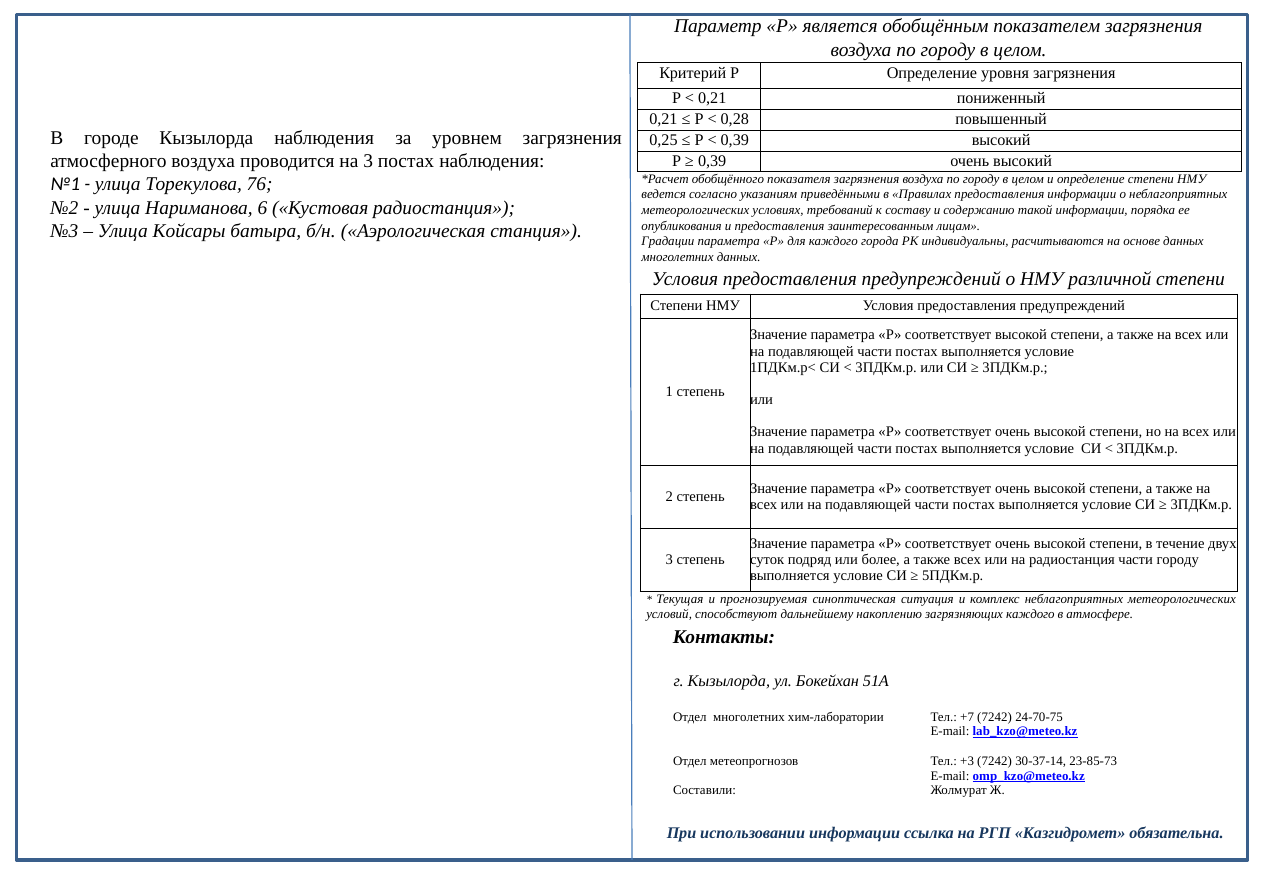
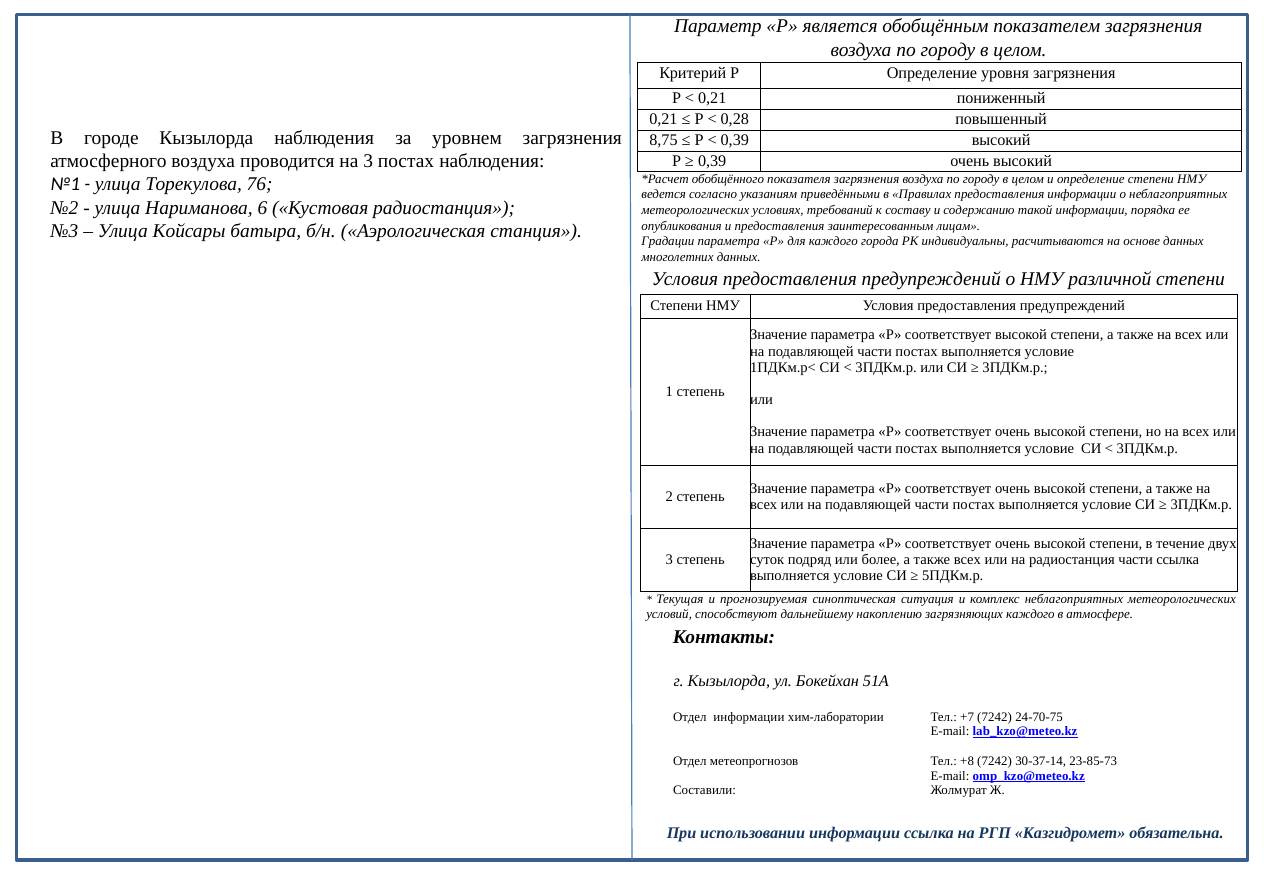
0,25: 0,25 -> 8,75 (664, 140)
части городу: городу -> ссылка (1178, 560)
Отдел многолетних: многолетних -> информации (749, 717)
+3: +3 -> +8 (967, 762)
